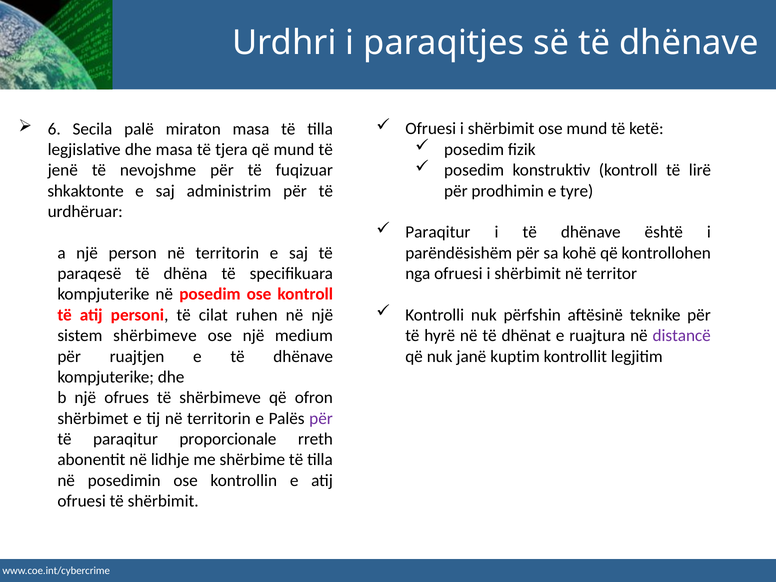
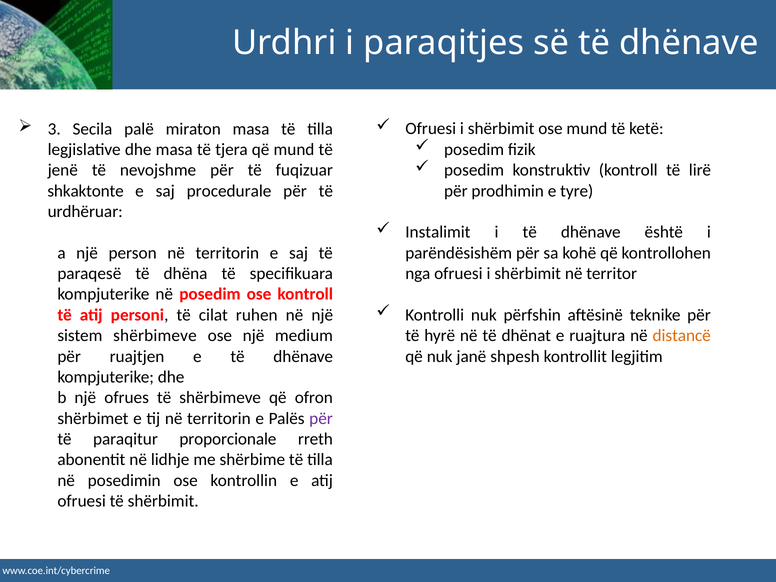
6: 6 -> 3 (54, 129)
administrim: administrim -> procedurale (229, 191)
Paraqitur: Paraqitur -> Instalimit (438, 232)
distancë colour: purple -> orange (682, 336)
kuptim: kuptim -> shpesh (515, 356)
